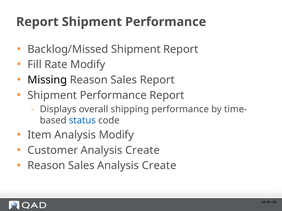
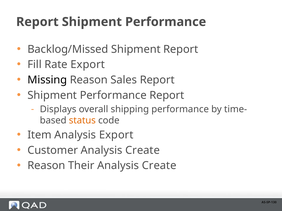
Rate Modify: Modify -> Export (88, 65)
status colour: blue -> orange (82, 121)
Analysis Modify: Modify -> Export (116, 135)
Sales: Sales -> Their (81, 166)
